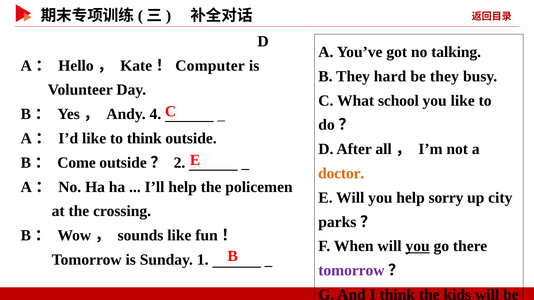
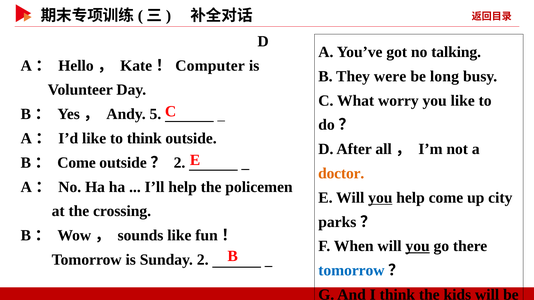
hard: hard -> were (390, 76)
be they: they -> long (444, 76)
school: school -> worry (398, 101)
4: 4 -> 5 (155, 114)
you underline: none -> present (380, 198)
help sorry: sorry -> come (446, 198)
Sunday 1: 1 -> 2 (203, 260)
tomorrow colour: purple -> blue (351, 271)
